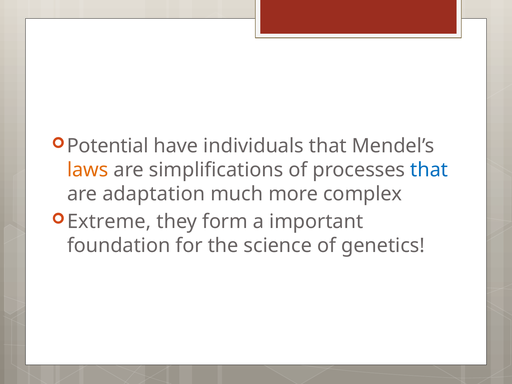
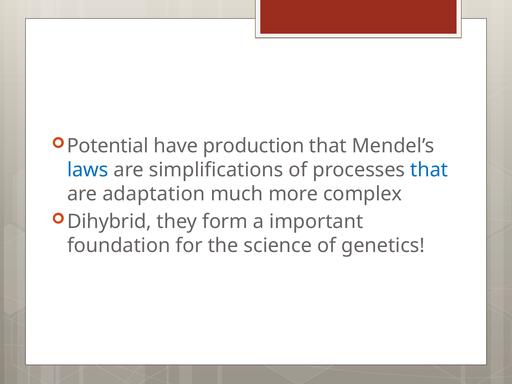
individuals: individuals -> production (254, 146)
laws colour: orange -> blue (88, 170)
Extreme: Extreme -> Dihybrid (109, 222)
